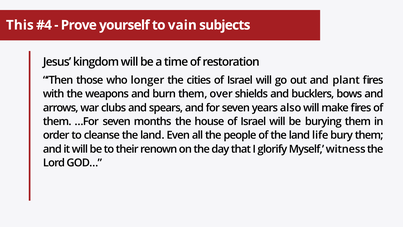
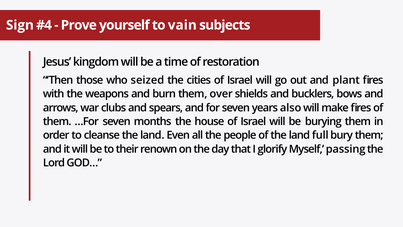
This: This -> Sign (20, 25)
longer: longer -> seized (147, 80)
life: life -> full (320, 135)
witness: witness -> passing (346, 149)
